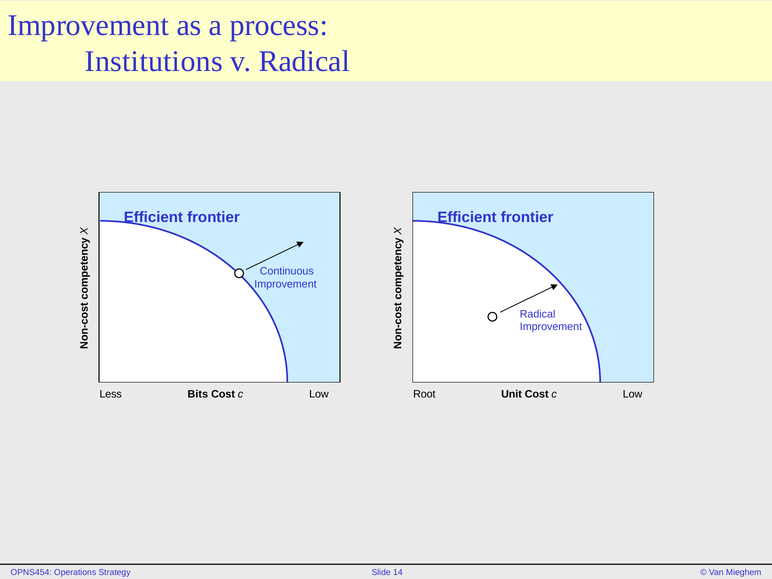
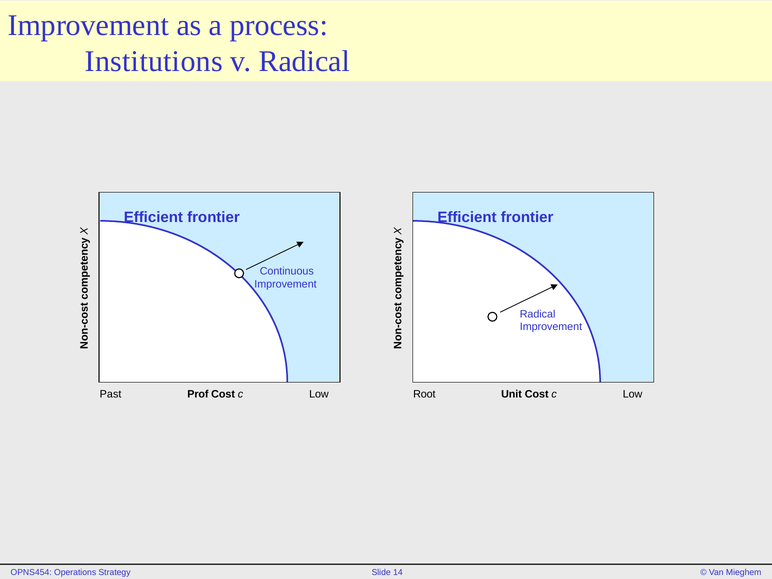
Less: Less -> Past (111, 394)
Bits: Bits -> Prof (198, 394)
